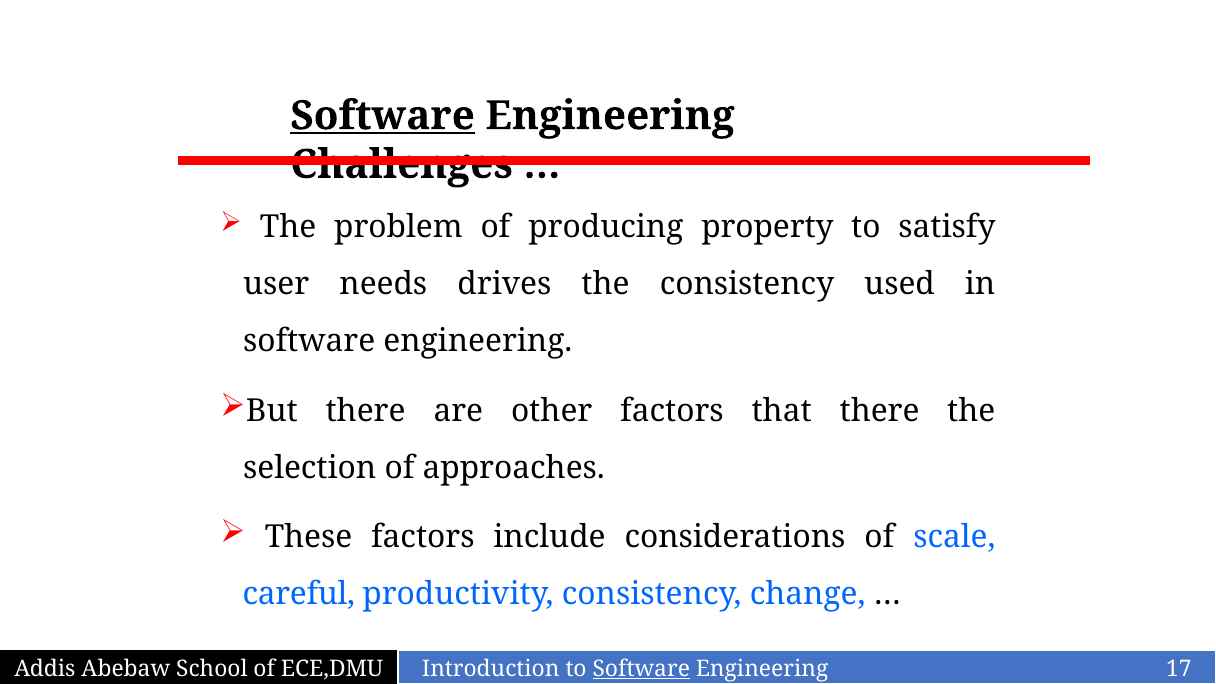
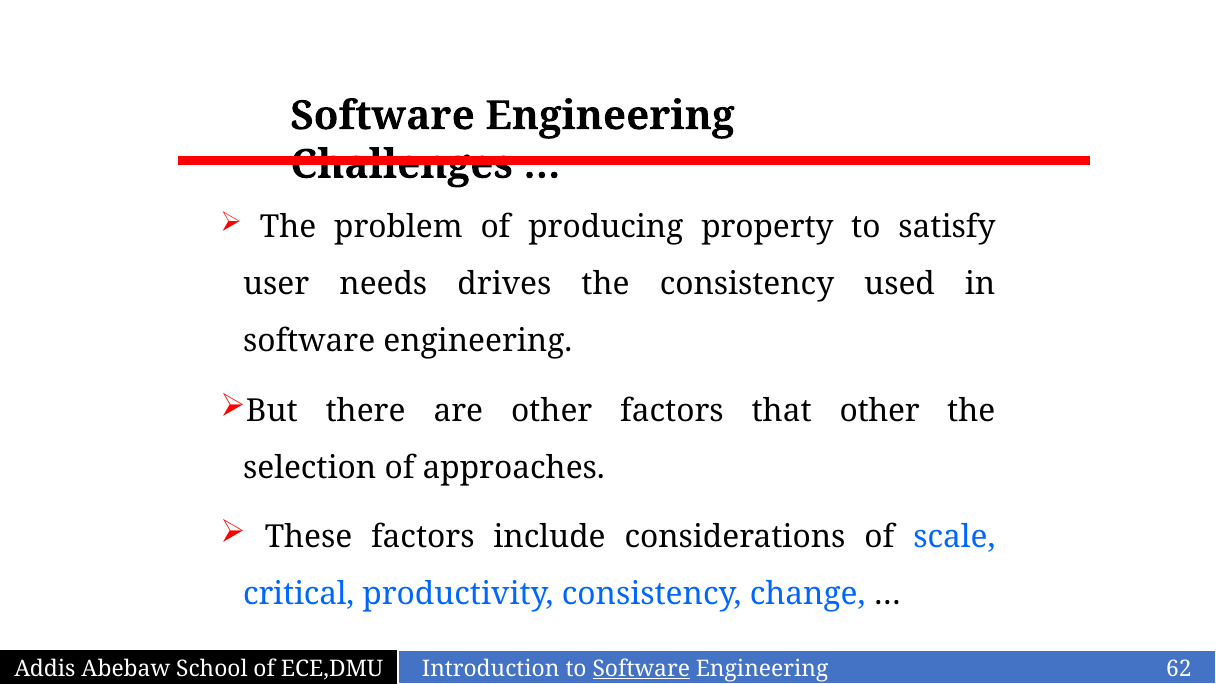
Software underline: present -> none (383, 116)
that there: there -> other (880, 411)
careful: careful -> critical (299, 594)
17: 17 -> 62 (1179, 669)
